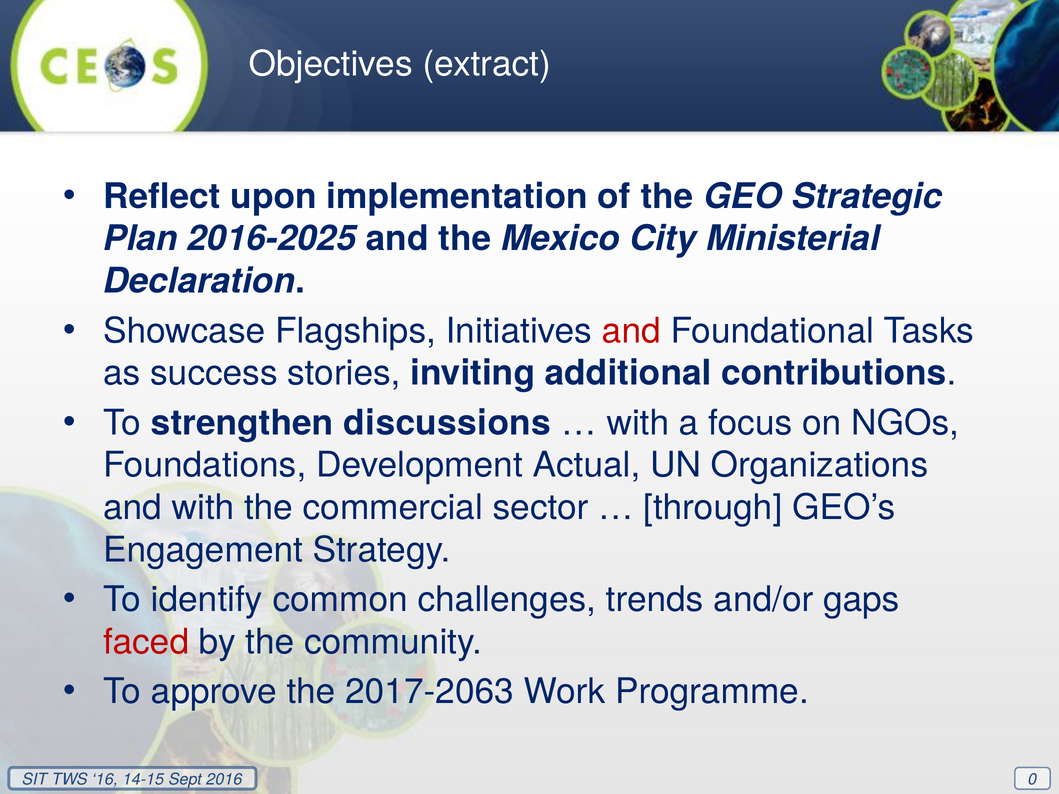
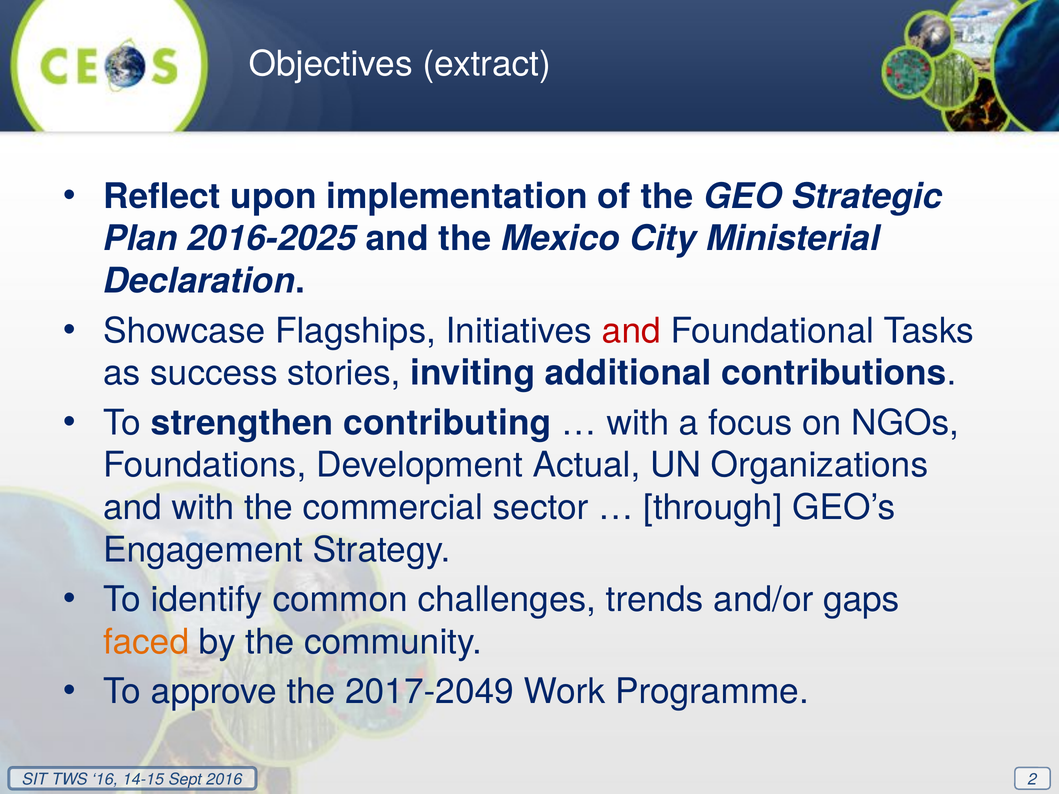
discussions: discussions -> contributing (447, 423)
faced colour: red -> orange (146, 642)
2017-2063: 2017-2063 -> 2017-2049 (430, 692)
0: 0 -> 2 (1032, 780)
